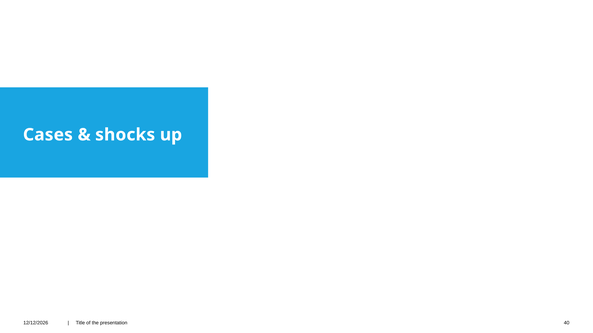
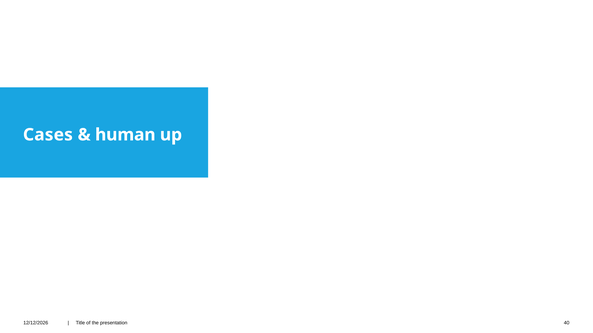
shocks: shocks -> human (125, 135)
